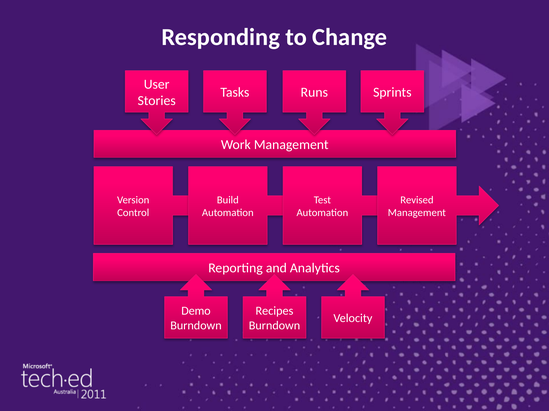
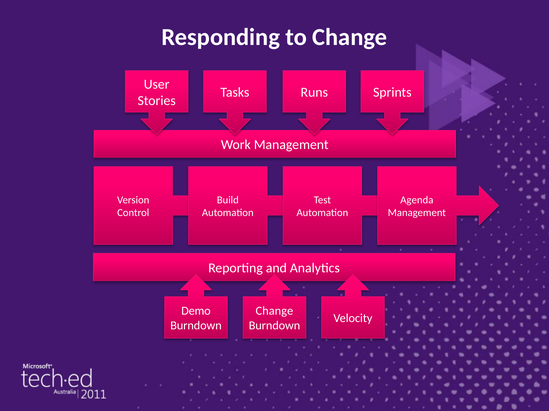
Revised: Revised -> Agenda (417, 200)
Recipes: Recipes -> Change (274, 312)
